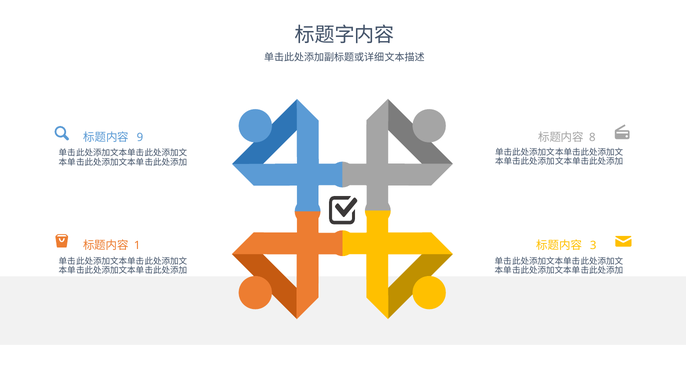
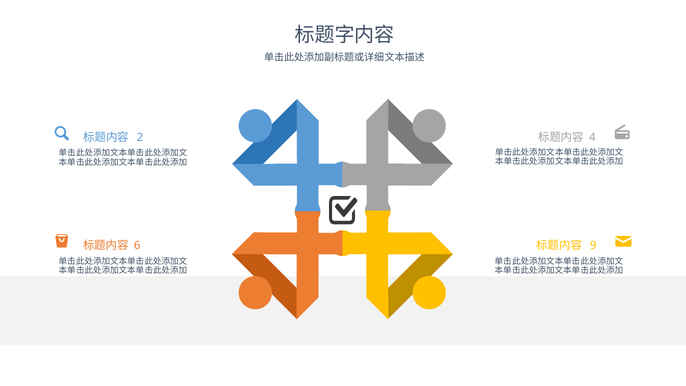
9: 9 -> 2 (140, 137)
8: 8 -> 4 (592, 137)
1: 1 -> 6 (137, 246)
3: 3 -> 9 (593, 246)
